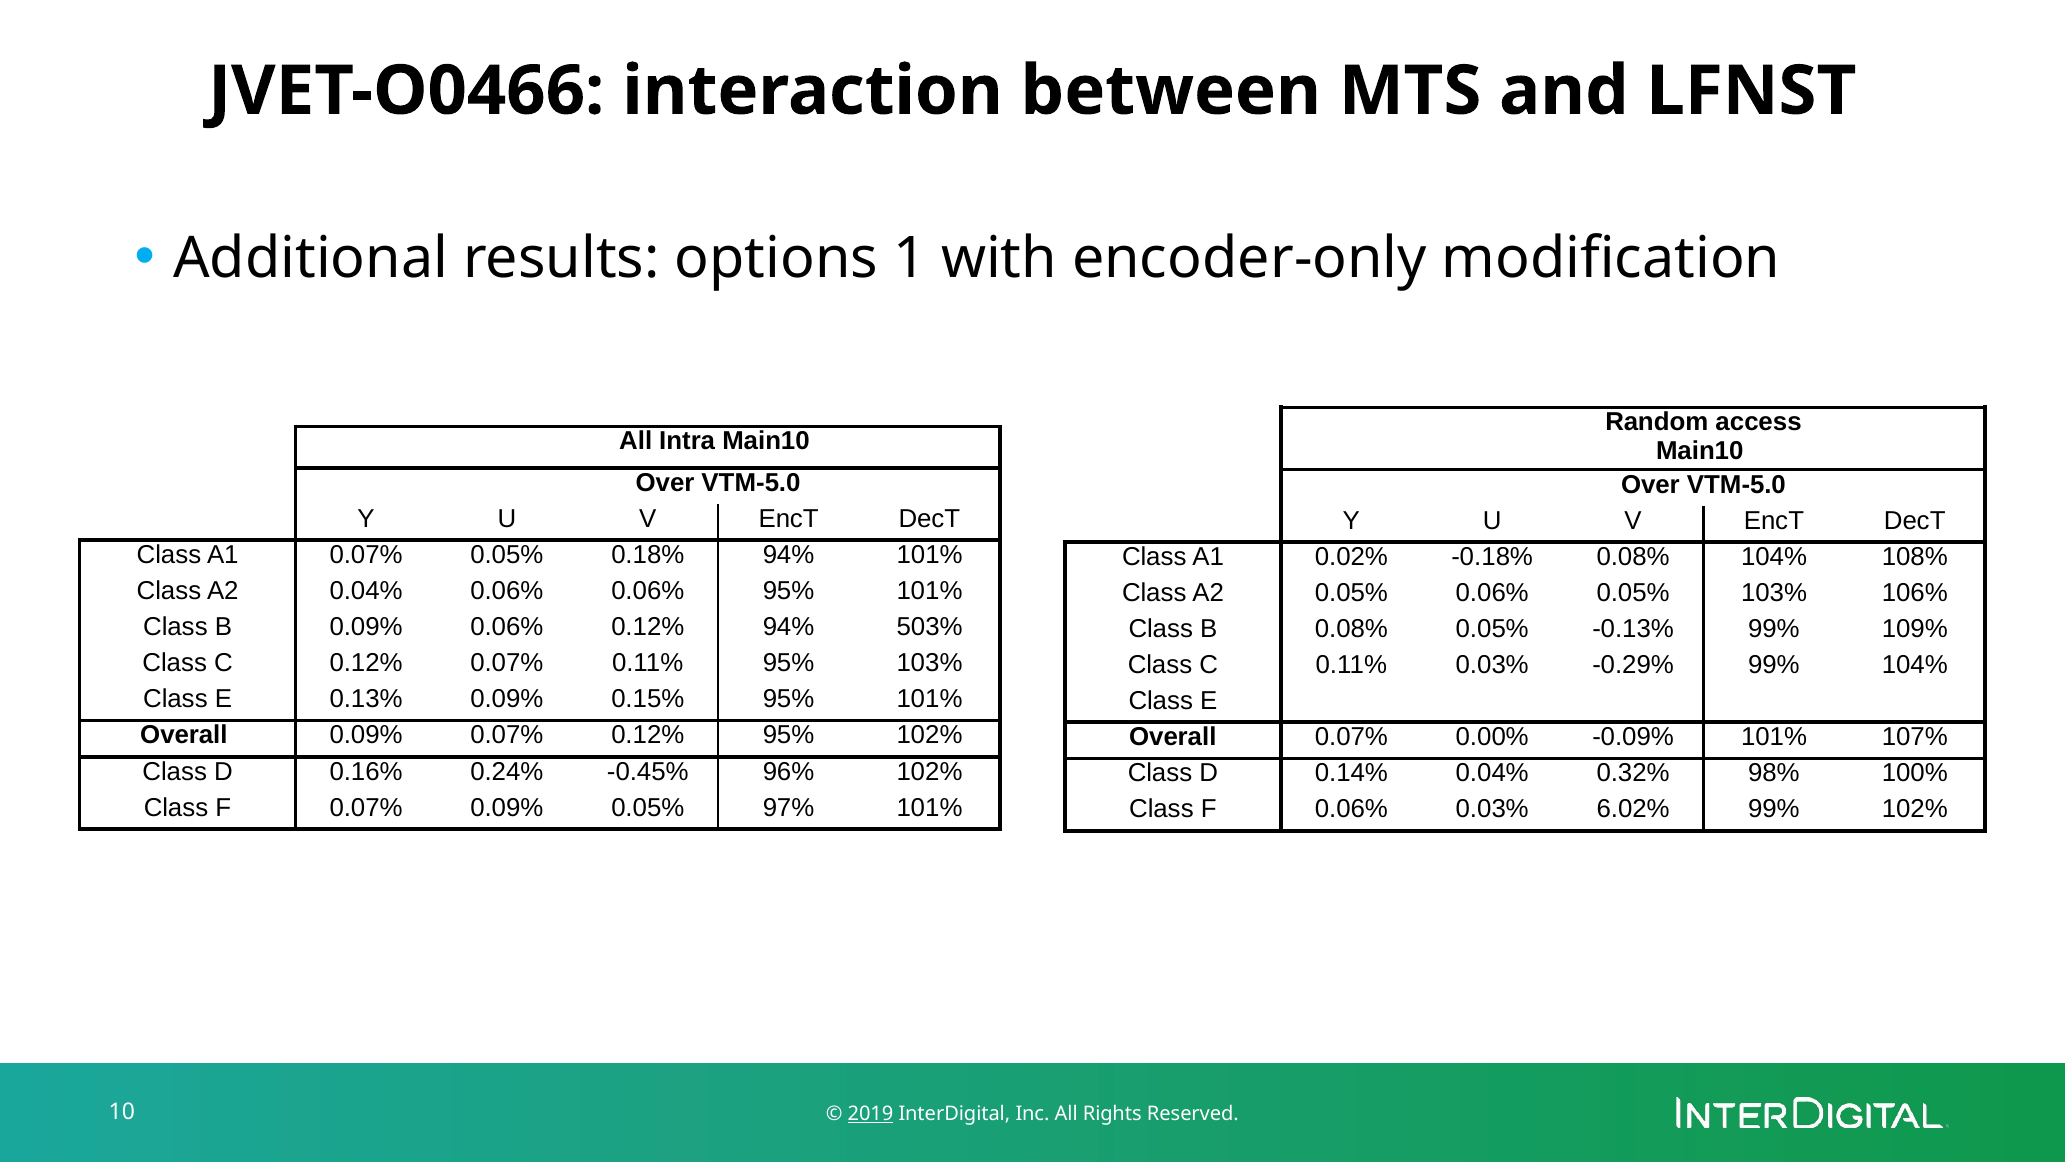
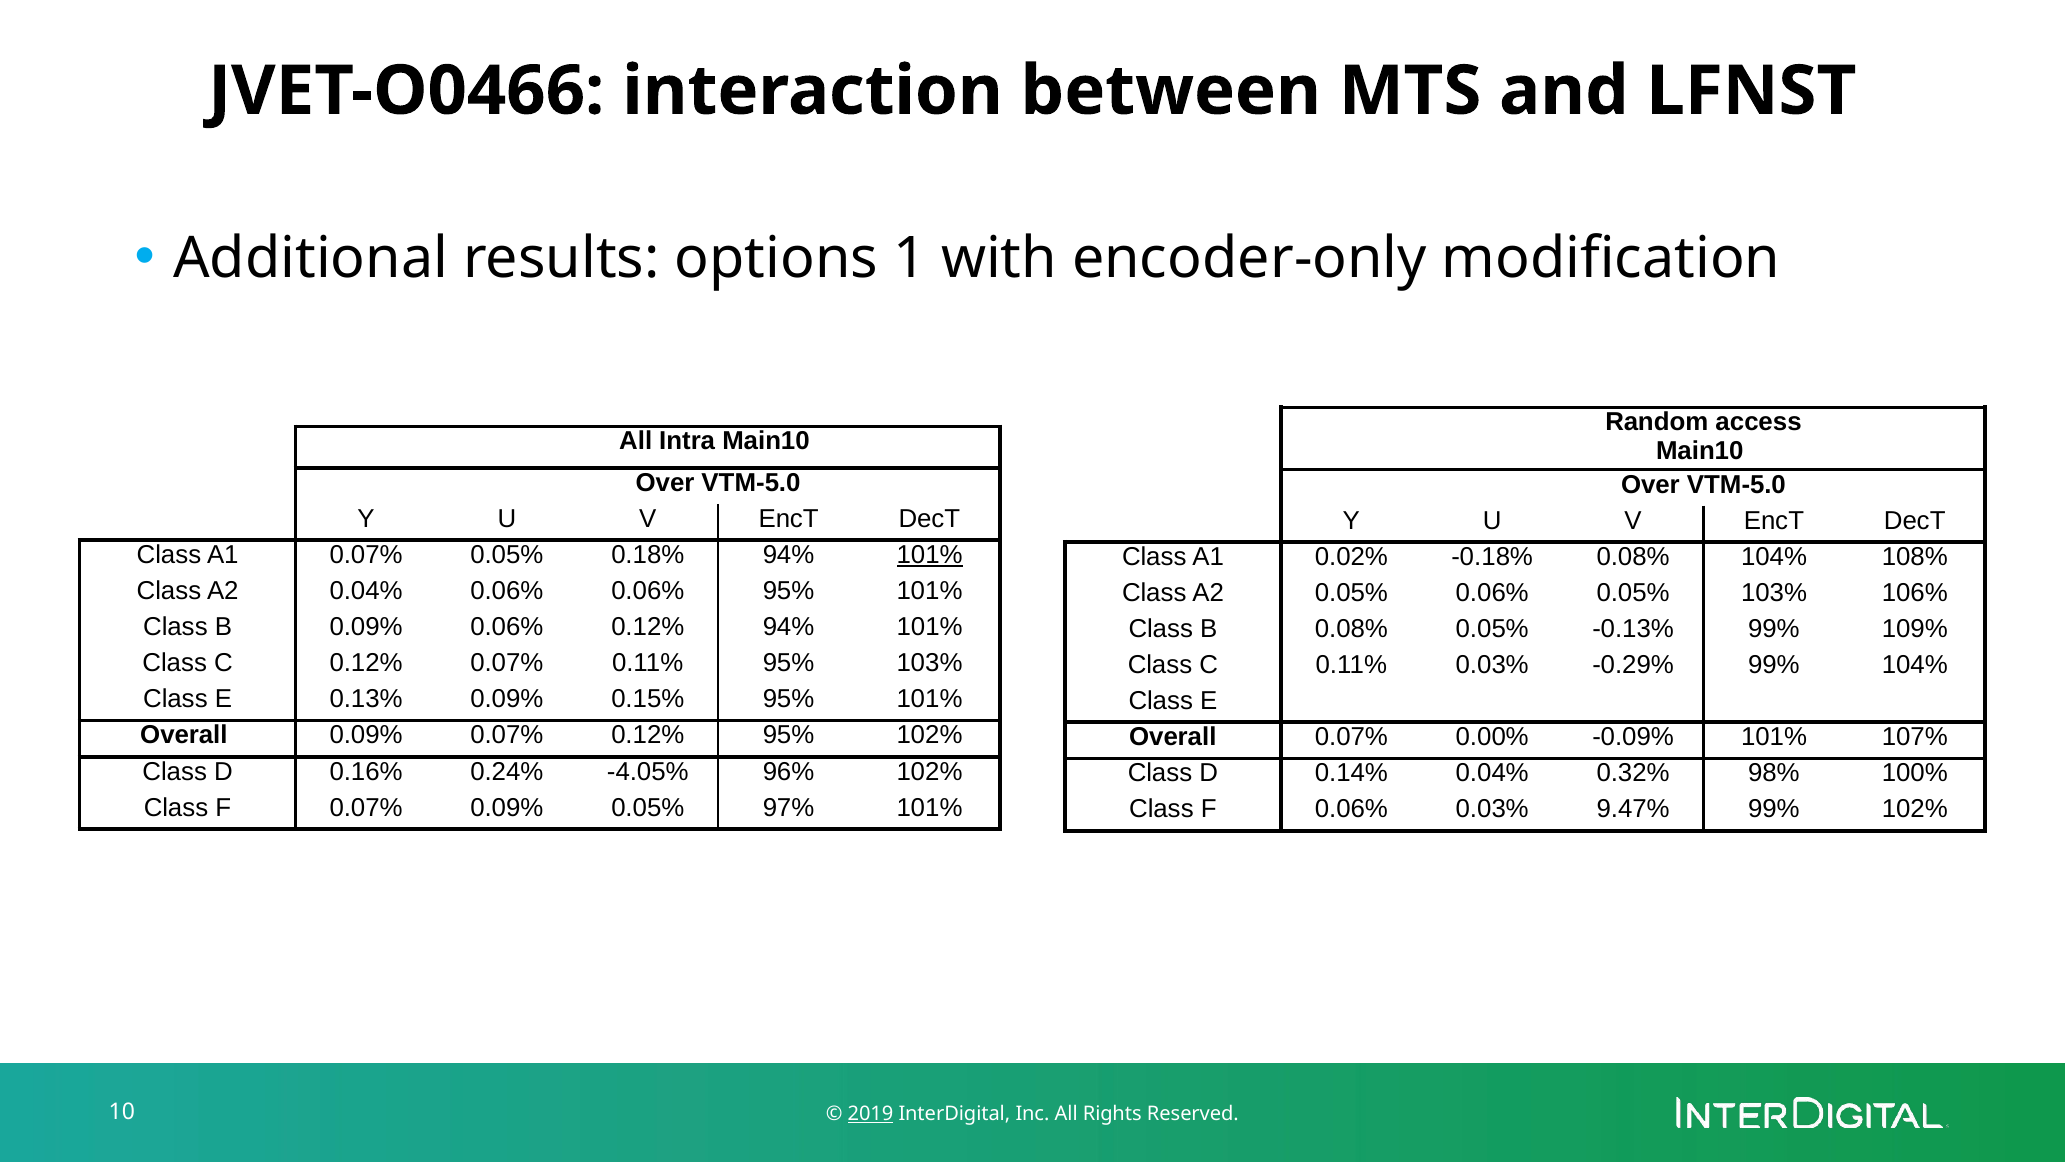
101% underline: none -> present (930, 555)
0.12% 94% 503%: 503% -> 101% (930, 627)
-0.45%: -0.45% -> -4.05% (648, 771)
6.02%: 6.02% -> 9.47% (1633, 809)
